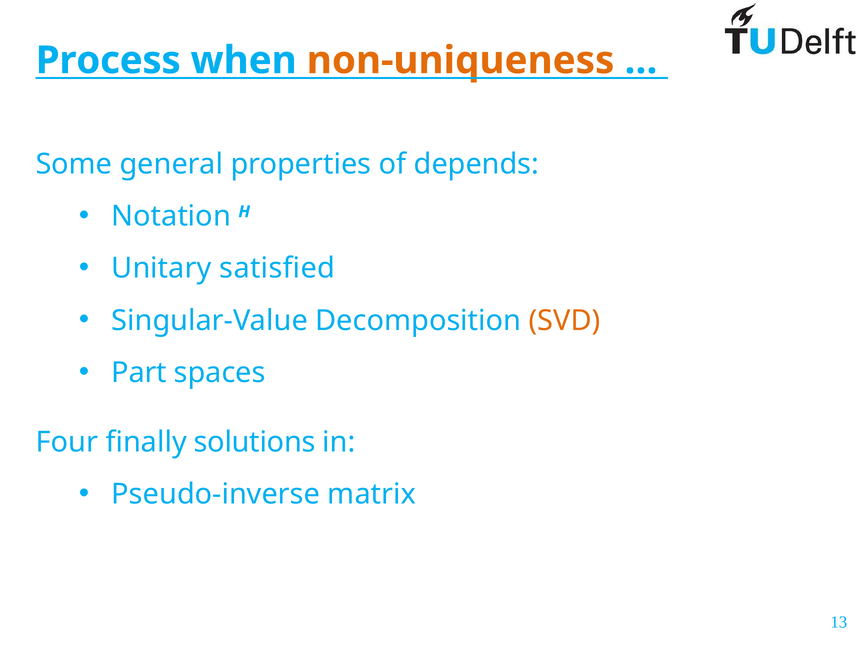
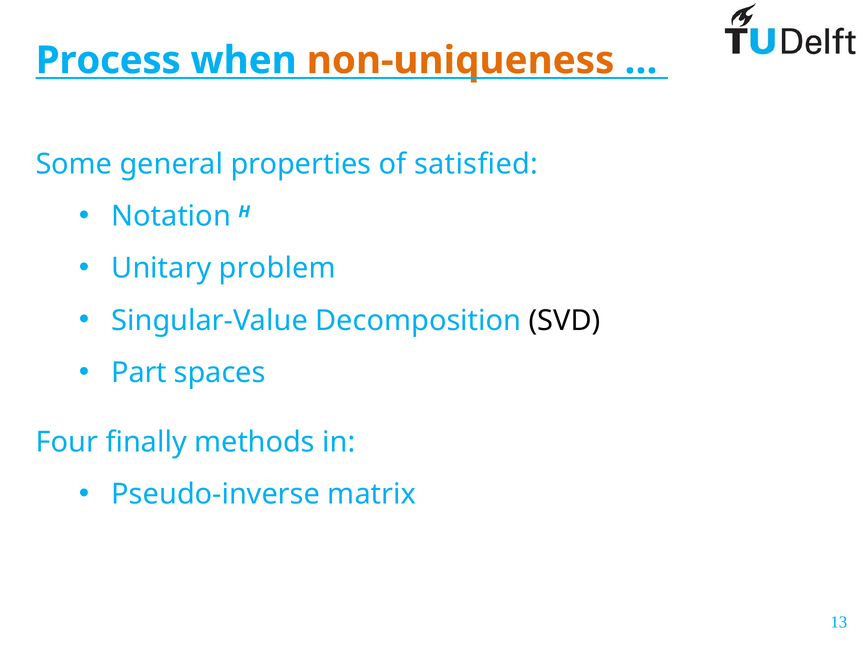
depends: depends -> satisfied (476, 164)
satisfied: satisfied -> problem (277, 268)
SVD colour: orange -> black (565, 320)
solutions: solutions -> methods (255, 442)
